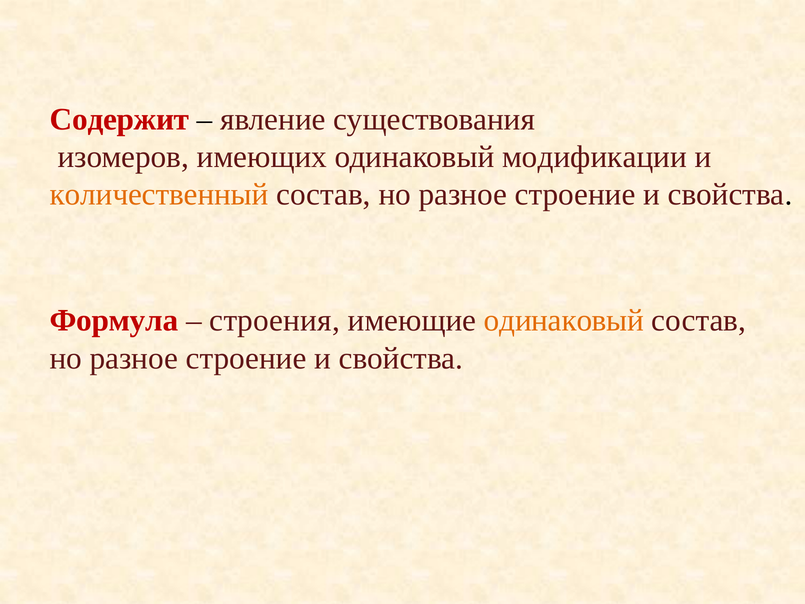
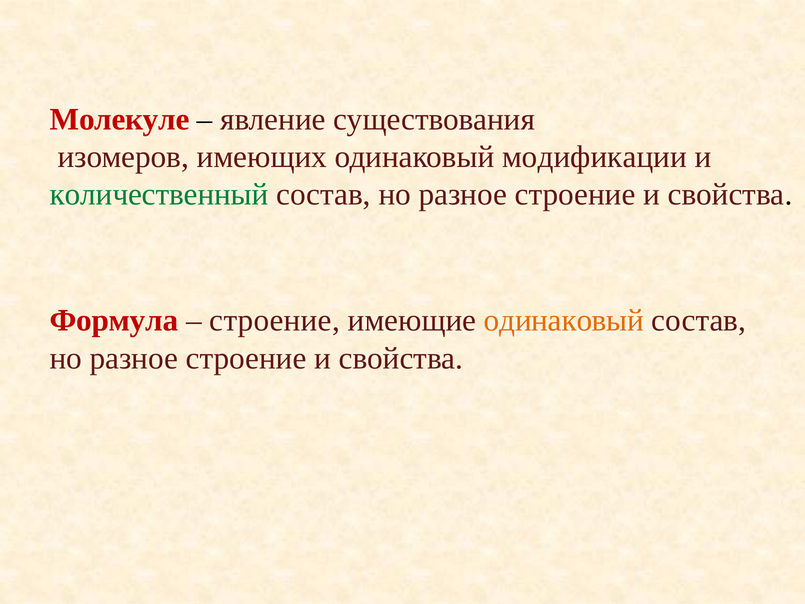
Содержит: Содержит -> Молекуле (120, 119)
количественный colour: orange -> green (159, 194)
строения: строения -> строение (275, 321)
